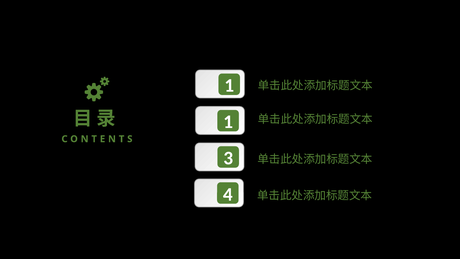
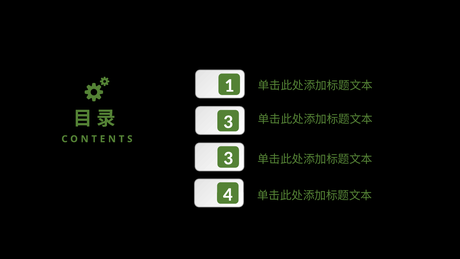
1: 1 -> 3 (228, 122)
